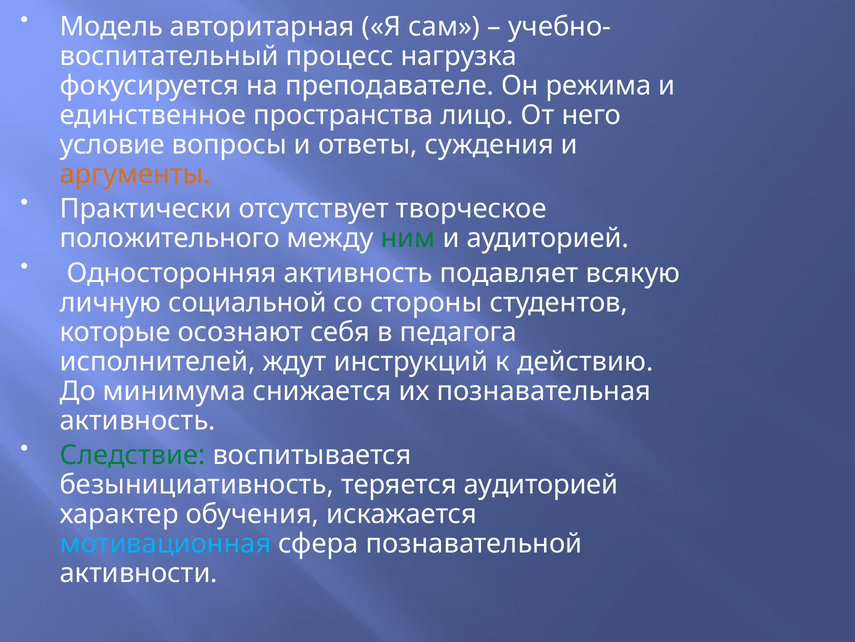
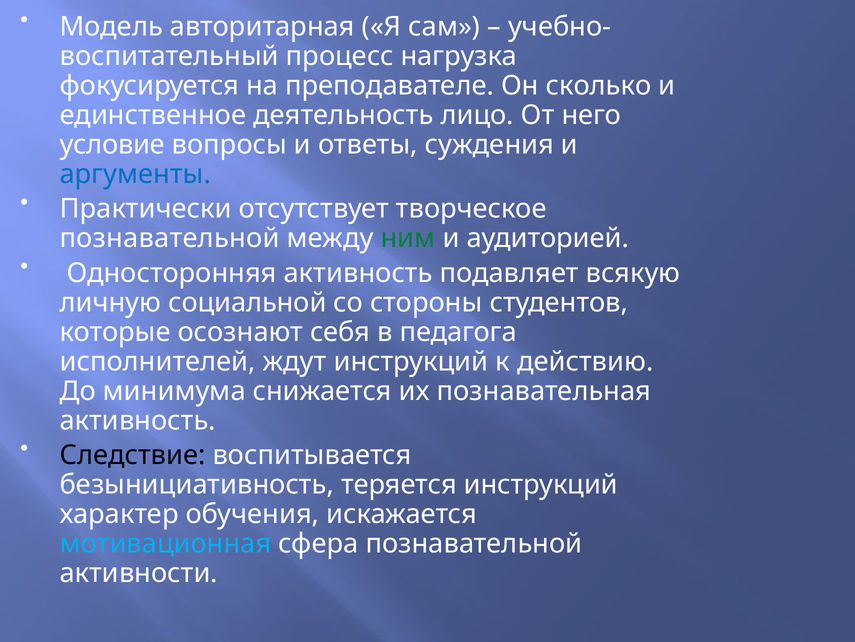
режима: режима -> сколько (599, 86)
пространства: пространства -> деятельность (343, 115)
аргументы colour: orange -> blue (135, 174)
положительного: положительного -> познавательной (170, 238)
Следствие colour: green -> black (133, 455)
теряется аудиторией: аудиторией -> инструкций (541, 484)
